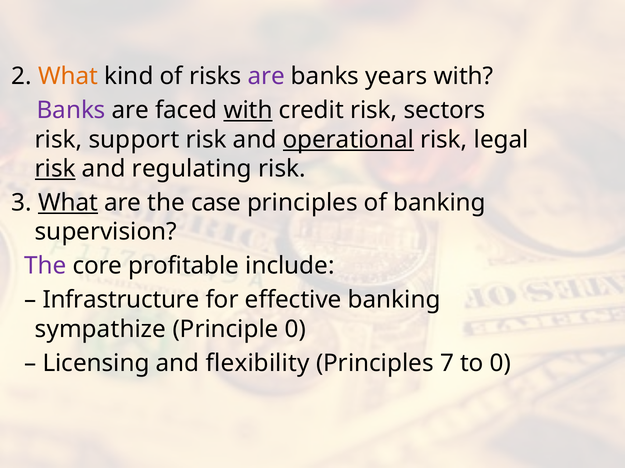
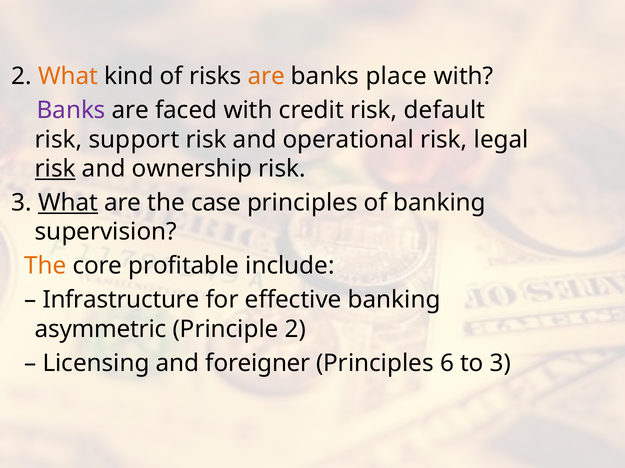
are colour: purple -> orange (266, 77)
years: years -> place (396, 77)
with underline: present -> none (248, 111)
sectors: sectors -> default (444, 111)
operational underline: present -> none (348, 140)
regulating: regulating -> ownership (192, 169)
The colour: purple -> orange (45, 266)
sympathize: sympathize -> asymmetric (101, 330)
Principle 0: 0 -> 2 (295, 330)
flexibility: flexibility -> foreigner (258, 364)
7: 7 -> 6 (447, 364)
to 0: 0 -> 3 (500, 364)
